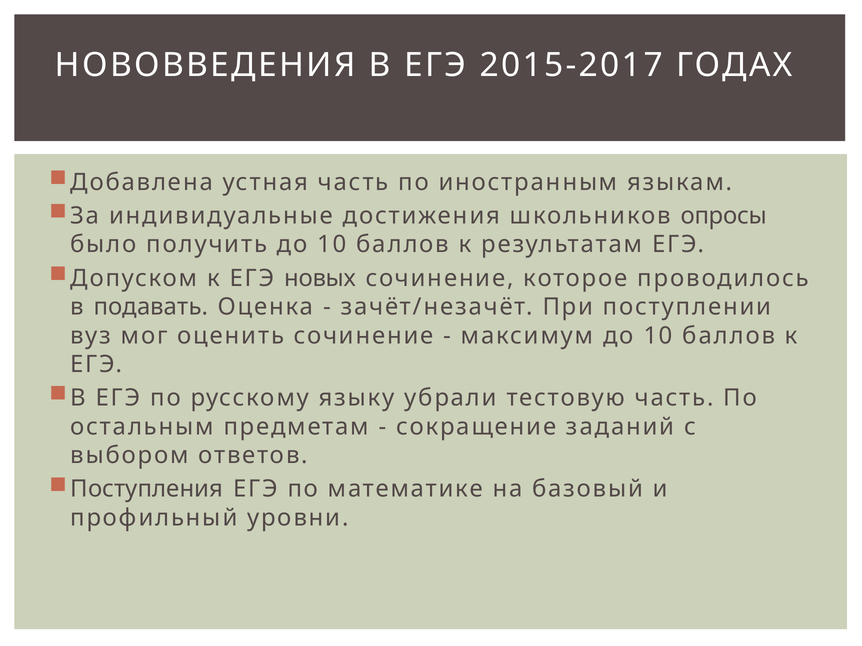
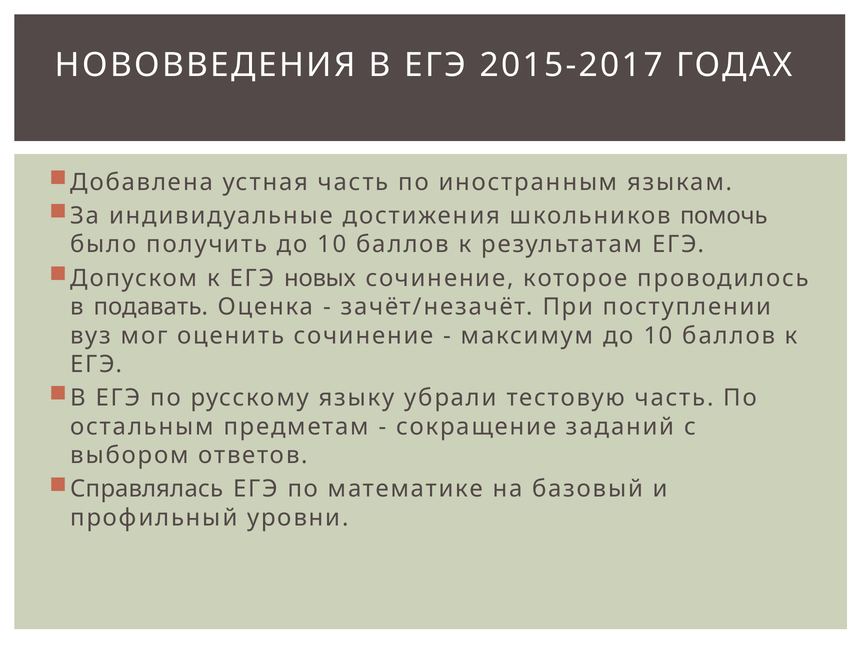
опросы: опросы -> помочь (724, 216)
Поступления: Поступления -> Справлялась (147, 489)
